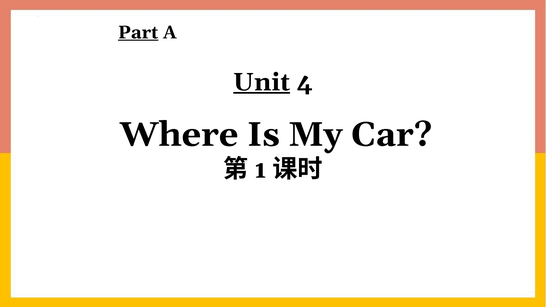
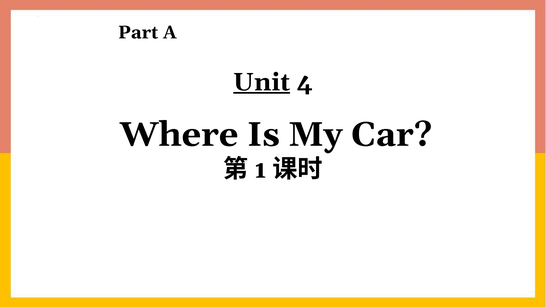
Part underline: present -> none (138, 32)
